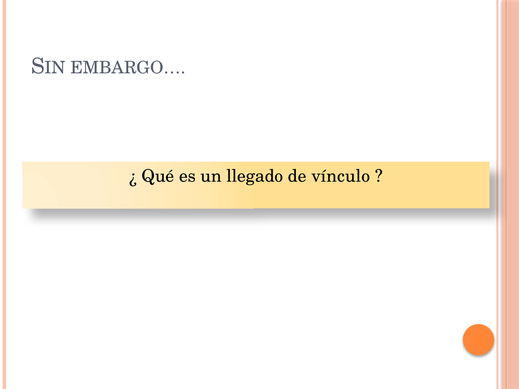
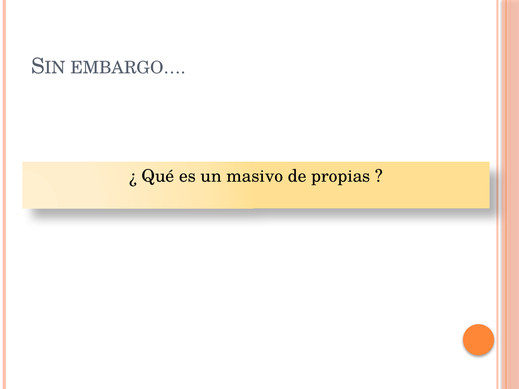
llegado: llegado -> masivo (255, 176)
vínculo: vínculo -> propias (341, 176)
